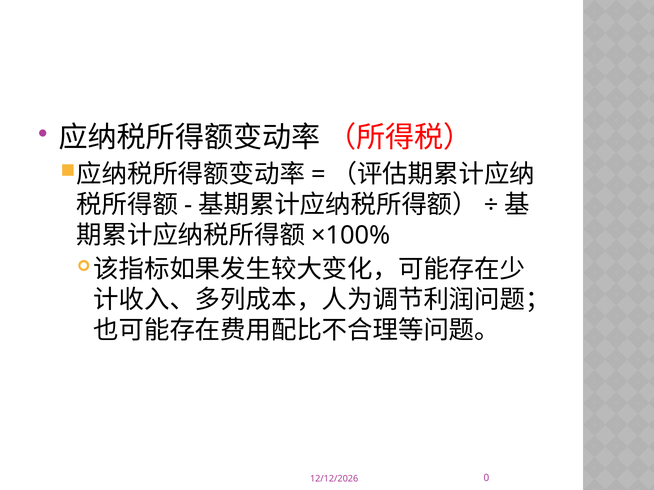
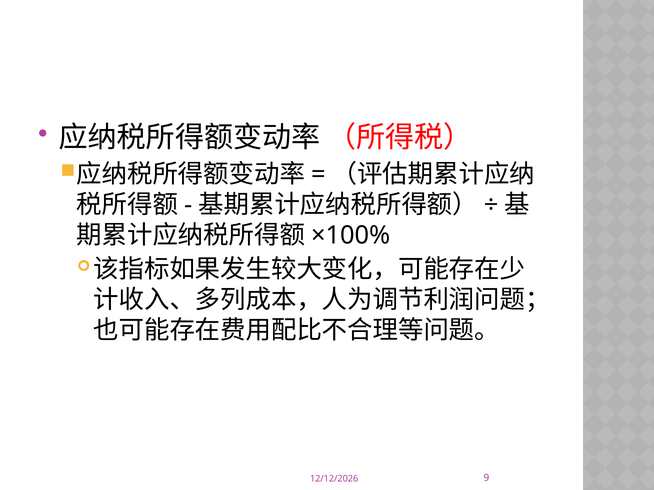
0: 0 -> 9 (486, 478)
